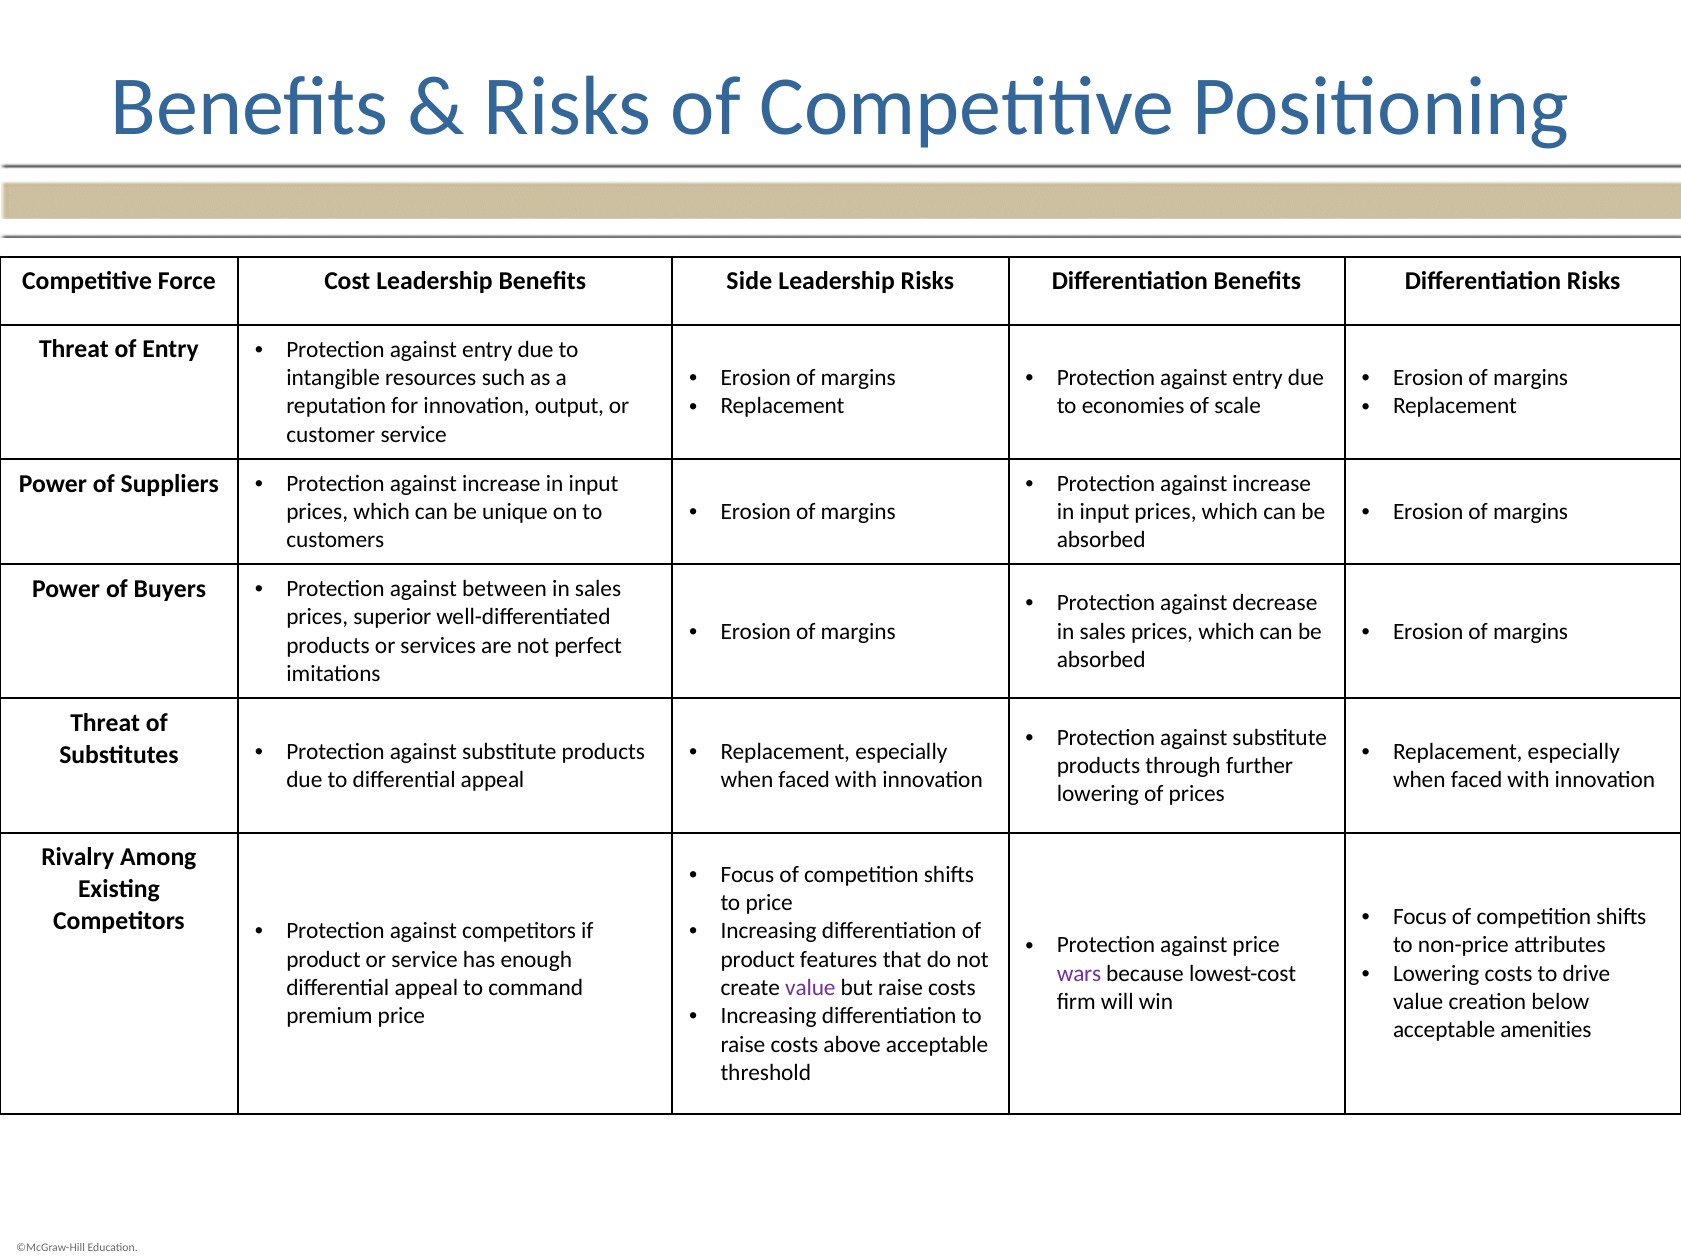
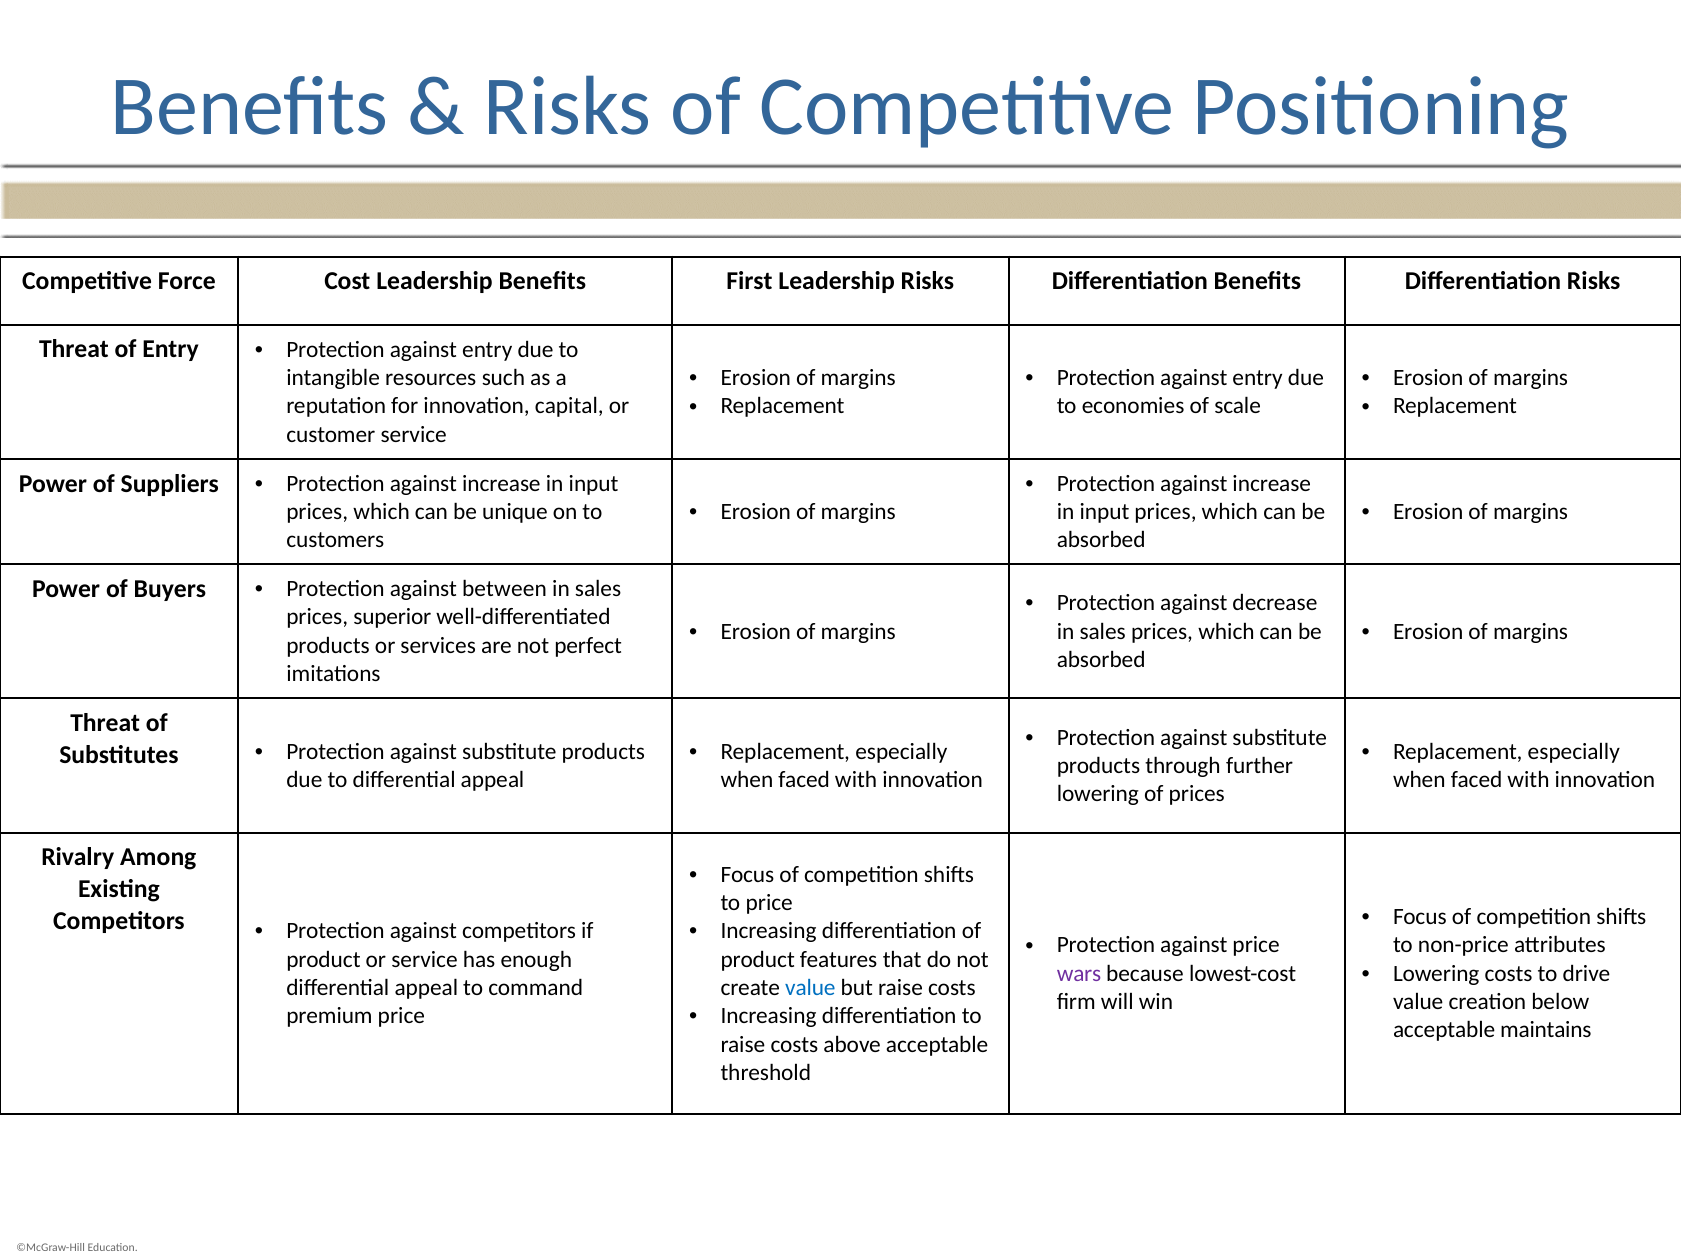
Side: Side -> First (749, 281)
output: output -> capital (569, 407)
value colour: purple -> blue (810, 988)
amenities: amenities -> maintains (1546, 1031)
